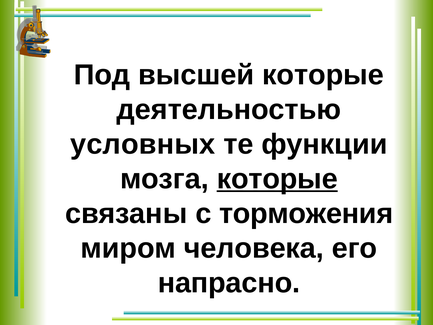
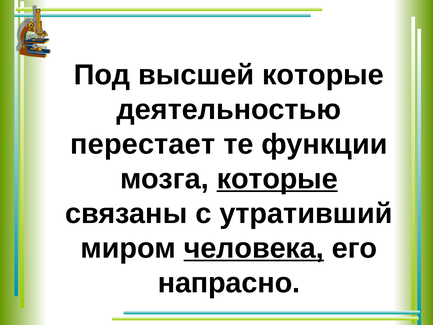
условных: условных -> перестает (143, 144)
торможения: торможения -> утративший (306, 213)
человека underline: none -> present (254, 248)
